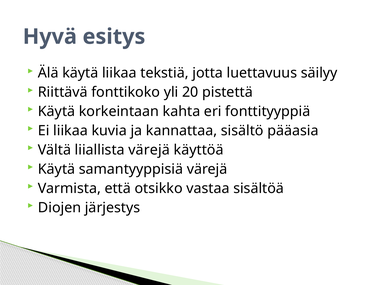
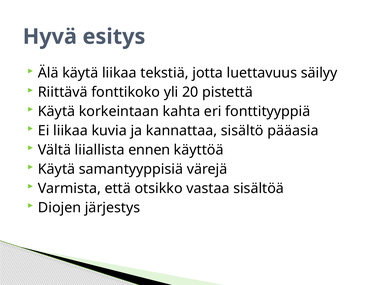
liiallista värejä: värejä -> ennen (149, 150)
